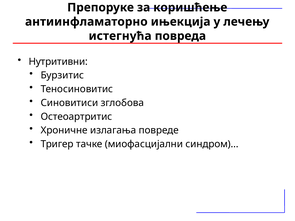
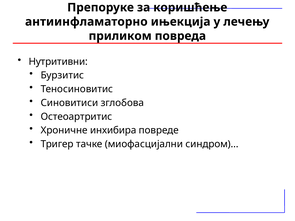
истегнућа: истегнућа -> приликом (120, 36)
излагања: излагања -> инхибира (113, 130)
